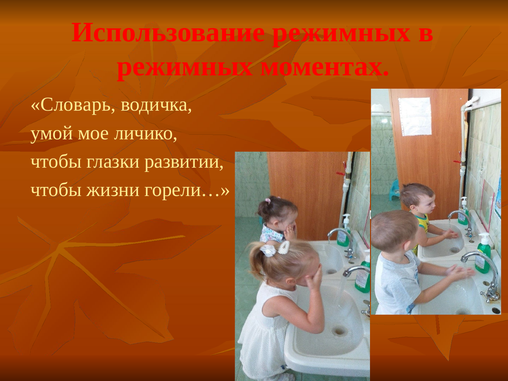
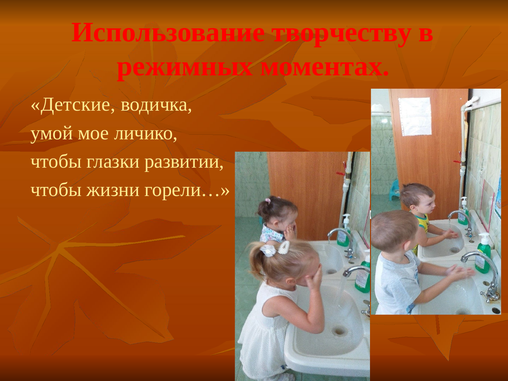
Использование режимных: режимных -> творчеству (342, 32)
Словарь: Словарь -> Детские (73, 104)
